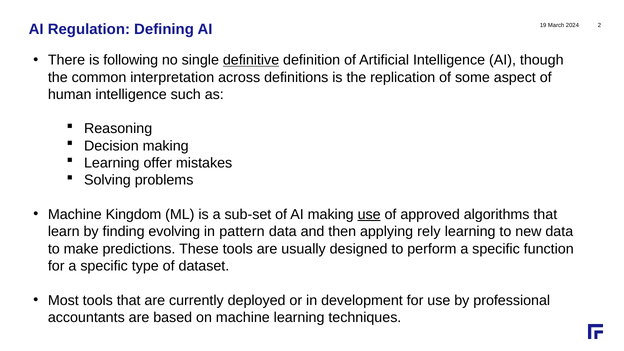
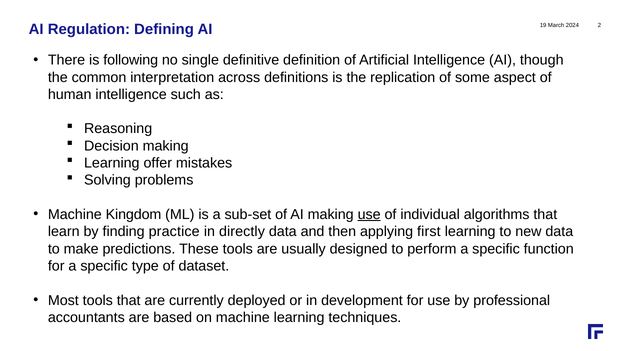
definitive underline: present -> none (251, 60)
approved: approved -> individual (430, 215)
evolving: evolving -> practice (174, 232)
pattern: pattern -> directly (242, 232)
rely: rely -> first (429, 232)
